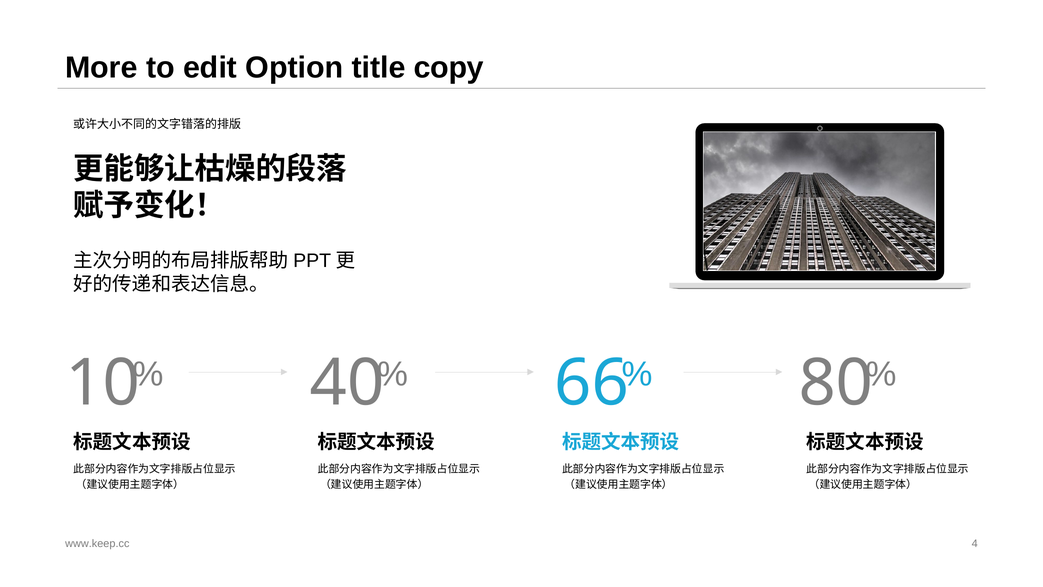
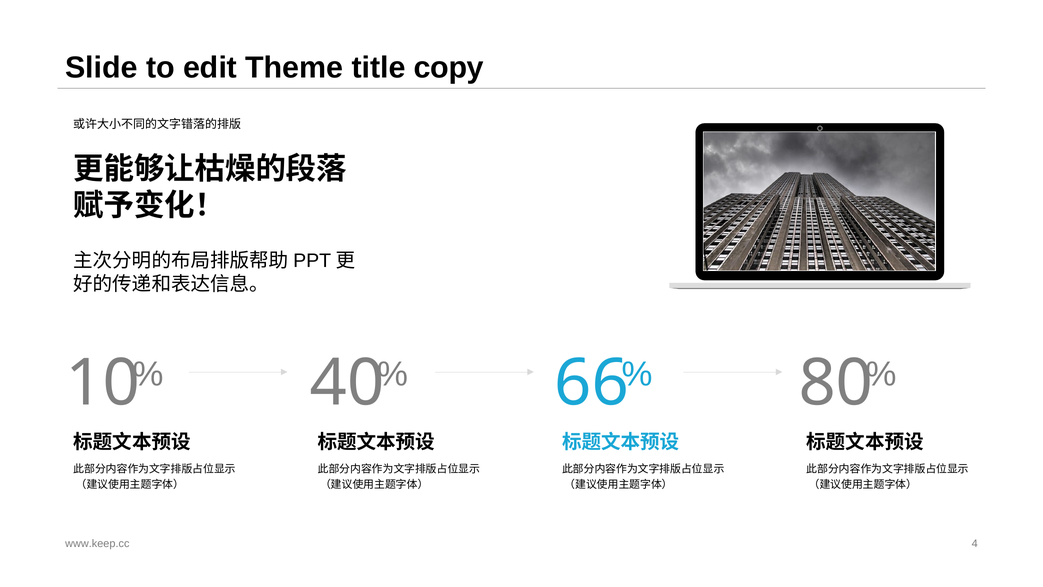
More: More -> Slide (101, 67)
Option: Option -> Theme (294, 67)
